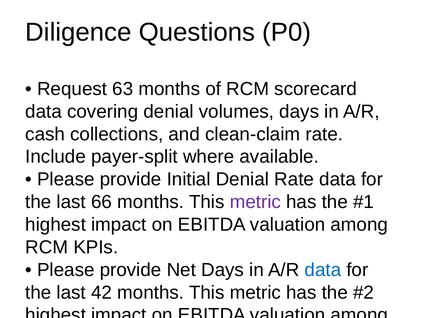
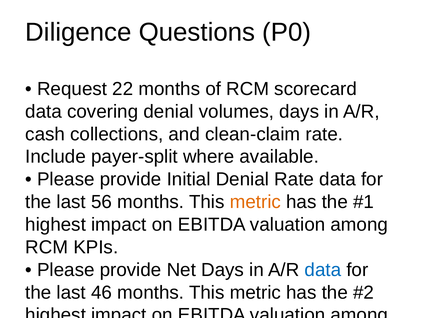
63: 63 -> 22 (123, 89)
66: 66 -> 56 (102, 202)
metric colour: purple -> orange (255, 202)
42: 42 -> 46 (102, 292)
